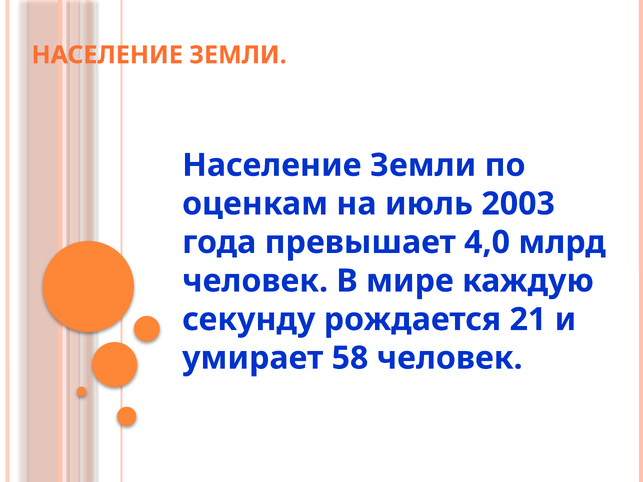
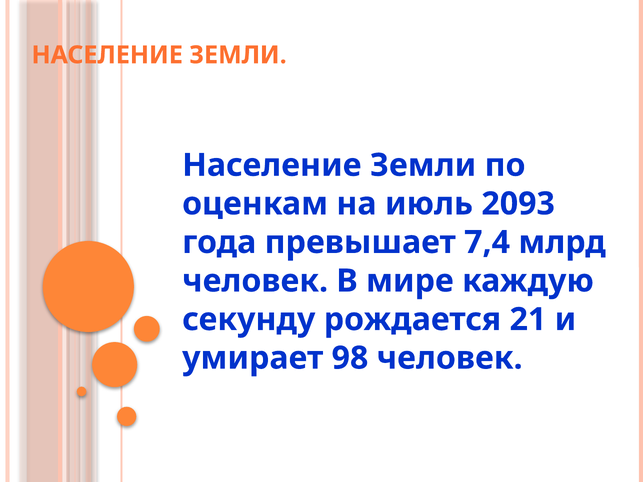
2003: 2003 -> 2093 (518, 204)
4,0: 4,0 -> 7,4 (487, 242)
58: 58 -> 98 (350, 358)
